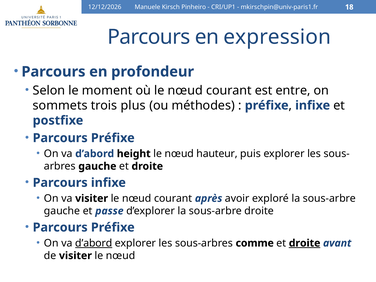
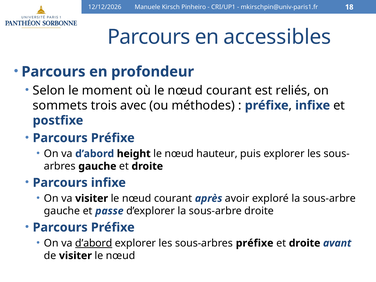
expression: expression -> accessibles (277, 37)
entre: entre -> reliés (293, 90)
plus: plus -> avec (133, 105)
sous-arbres comme: comme -> préfixe (255, 243)
droite underline: present -> none (305, 243)
